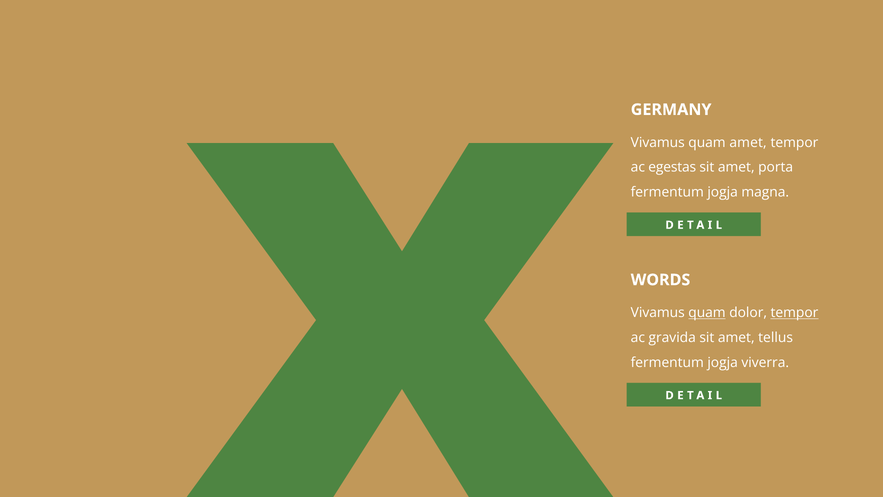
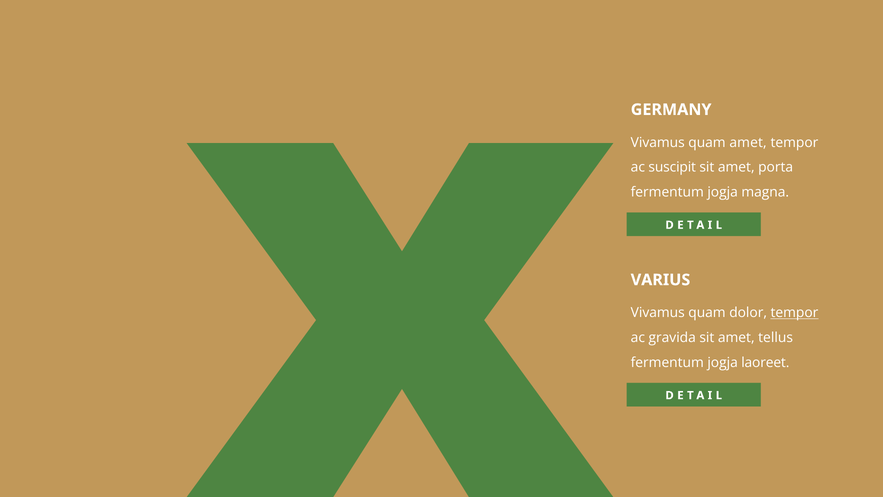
egestas: egestas -> suscipit (672, 167)
WORDS: WORDS -> VARIUS (661, 280)
quam underline: present -> none (707, 313)
viverra: viverra -> laoreet (765, 362)
